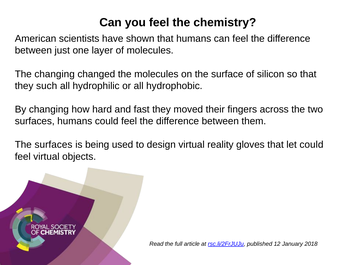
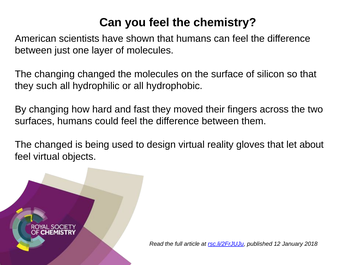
The surfaces: surfaces -> changed (53, 145)
let could: could -> about (312, 145)
